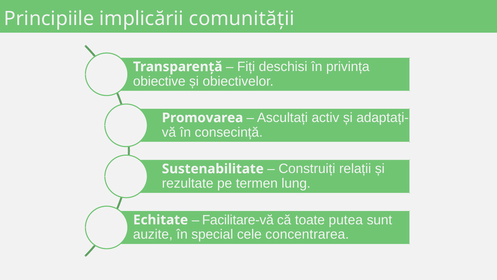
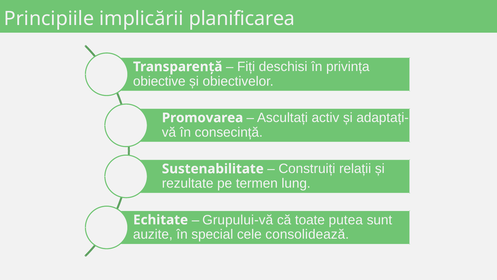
comunității: comunității -> planificarea (242, 19)
Facilitare-vă: Facilitare-vă -> Grupului-vă (238, 220)
concentrarea: concentrarea -> consolidează (307, 234)
